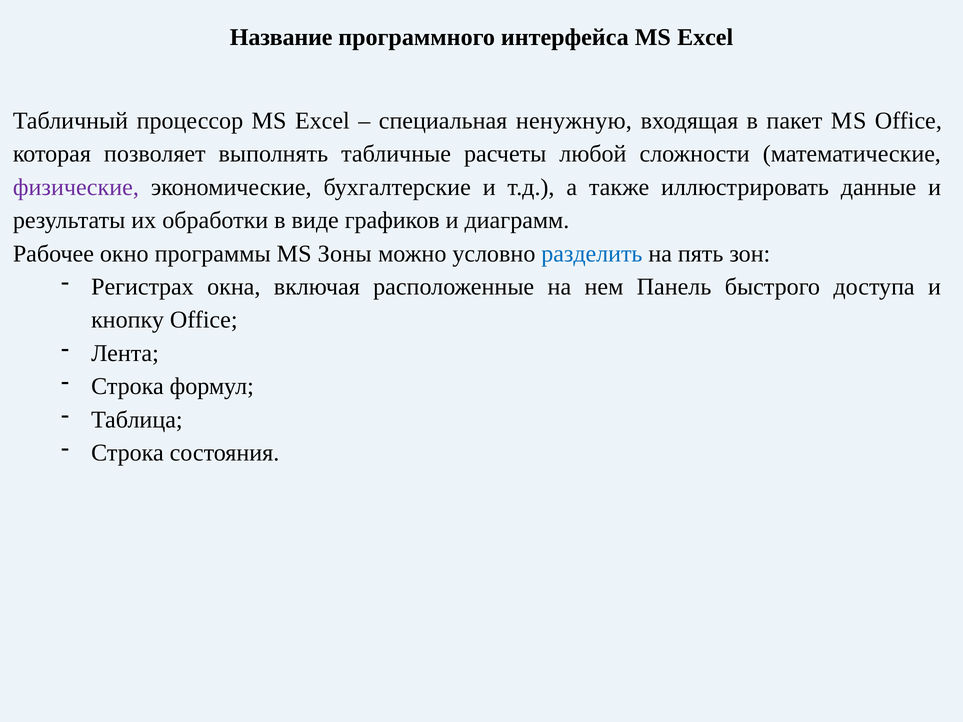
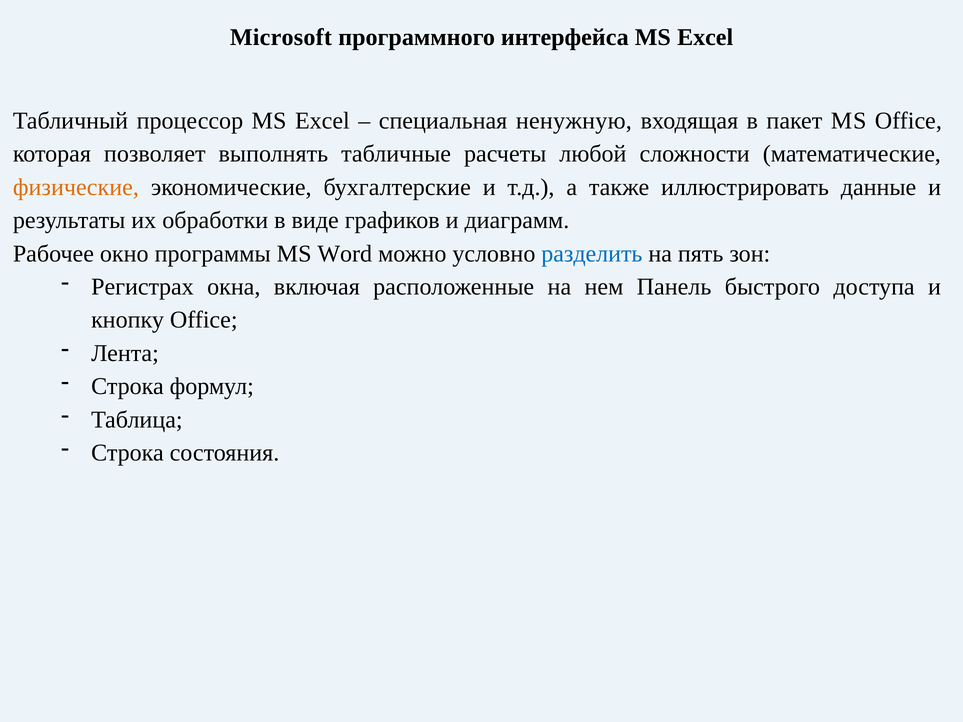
Название: Название -> Microsoft (281, 37)
физические colour: purple -> orange (76, 187)
Зоны: Зоны -> Word (345, 254)
